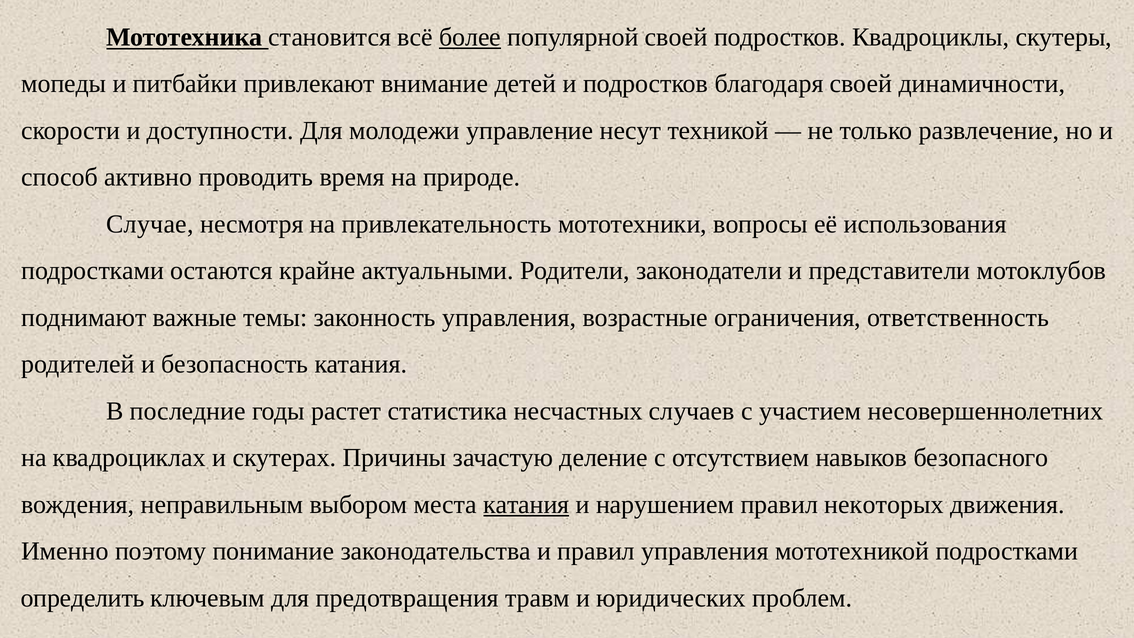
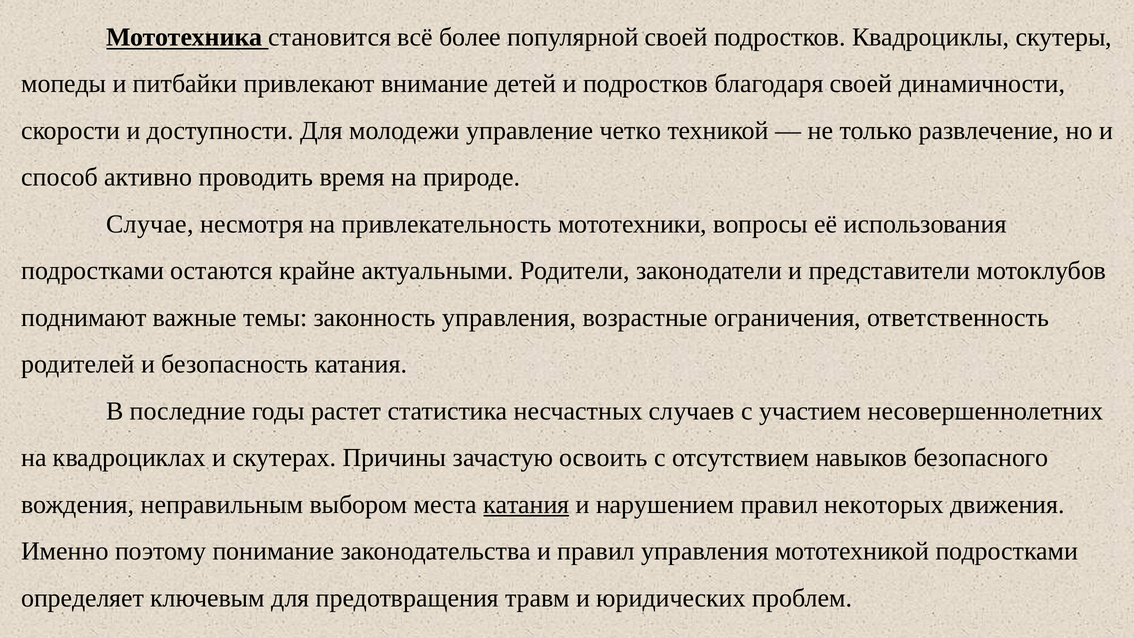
более underline: present -> none (470, 37)
несут: несут -> четко (630, 131)
деление: деление -> освоить (603, 458)
определить: определить -> определяет (83, 598)
